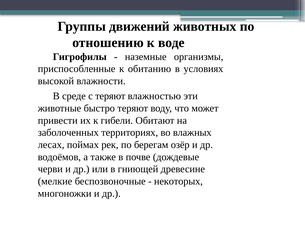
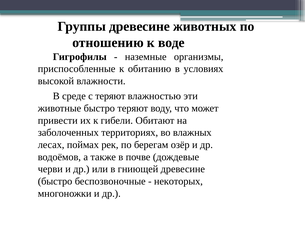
Группы движений: движений -> древесине (140, 26)
мелкие: мелкие -> быстро (55, 182)
